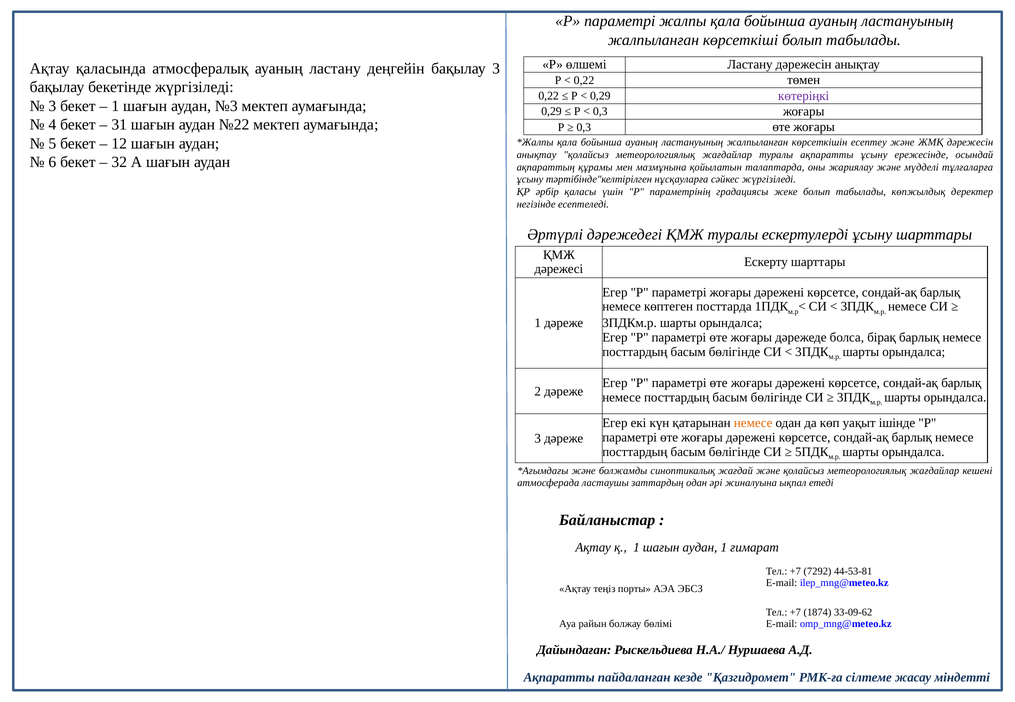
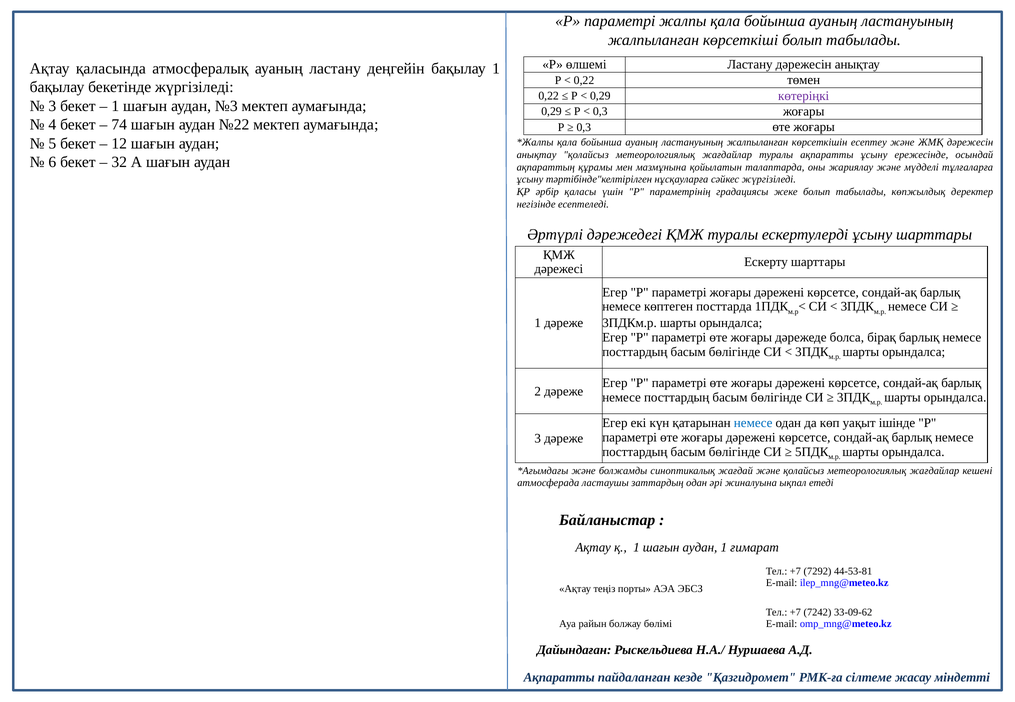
бақылау 3: 3 -> 1 (496, 69)
31: 31 -> 74 (119, 125)
немесе colour: orange -> blue (753, 424)
1874: 1874 -> 7242 (817, 613)
